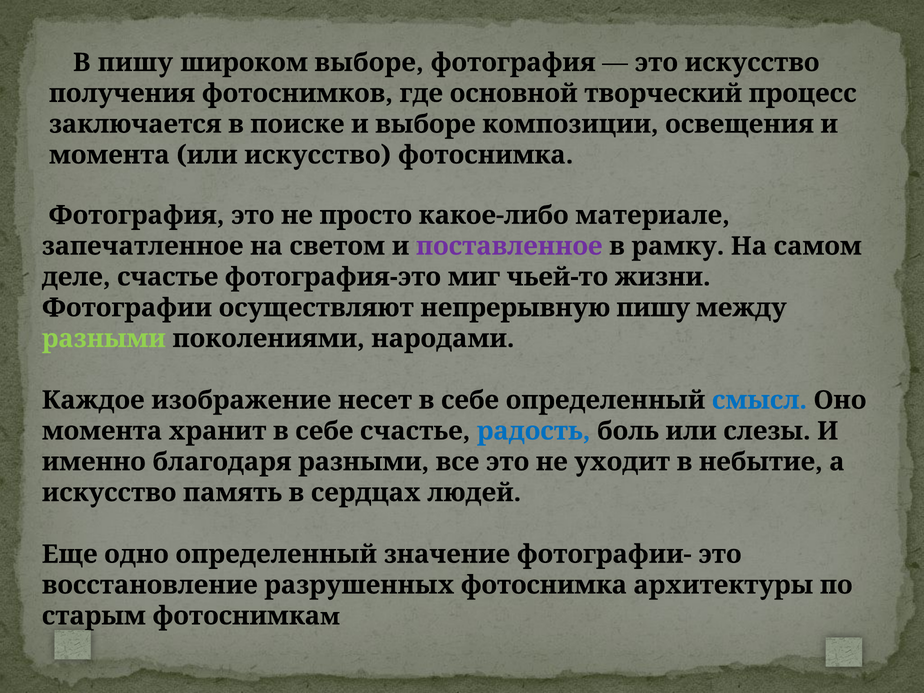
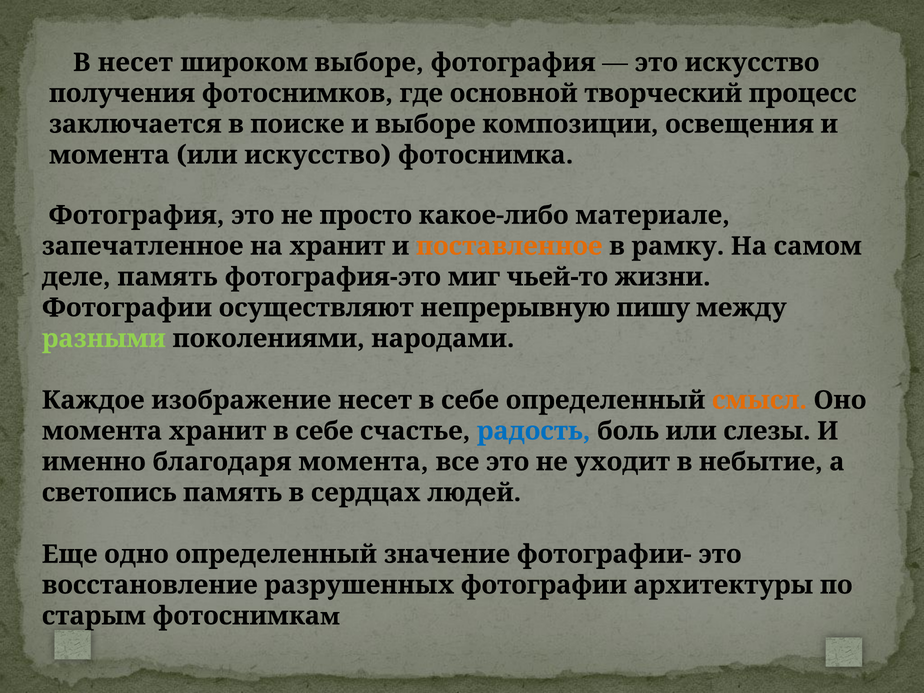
В пишу: пишу -> несет (135, 63)
на светом: светом -> хранит (337, 246)
поставленное colour: purple -> orange (509, 246)
деле счастье: счастье -> память (168, 277)
смысл colour: blue -> orange (759, 400)
благодаря разными: разными -> момента (364, 462)
искусство: искусство -> светопись (109, 493)
разрушенных фотоснимка: фотоснимка -> фотографии (544, 585)
